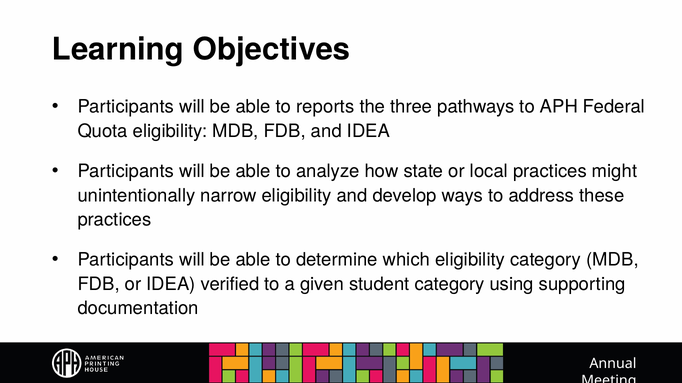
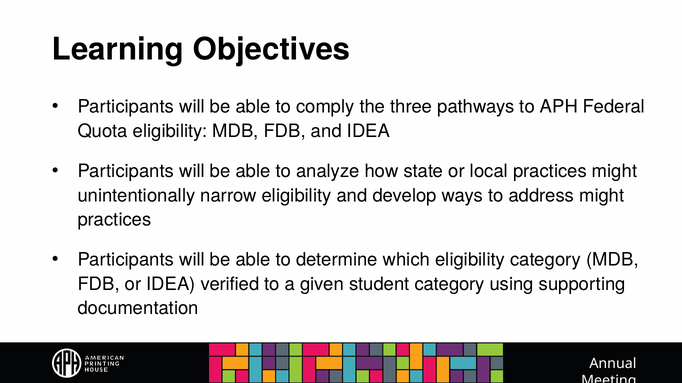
reports: reports -> comply (325, 107)
address these: these -> might (602, 196)
